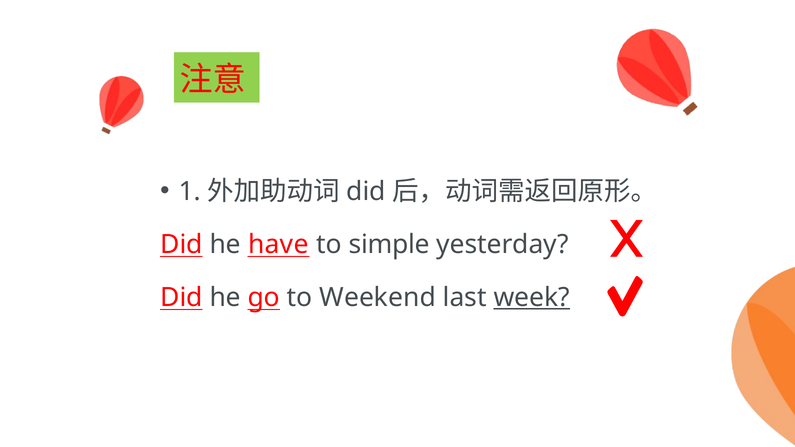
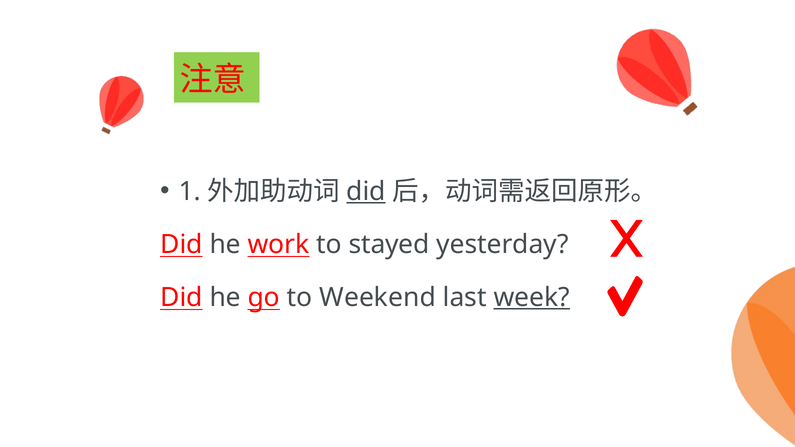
did underline: none -> present (366, 192)
have: have -> work (279, 245)
simple: simple -> stayed (389, 245)
